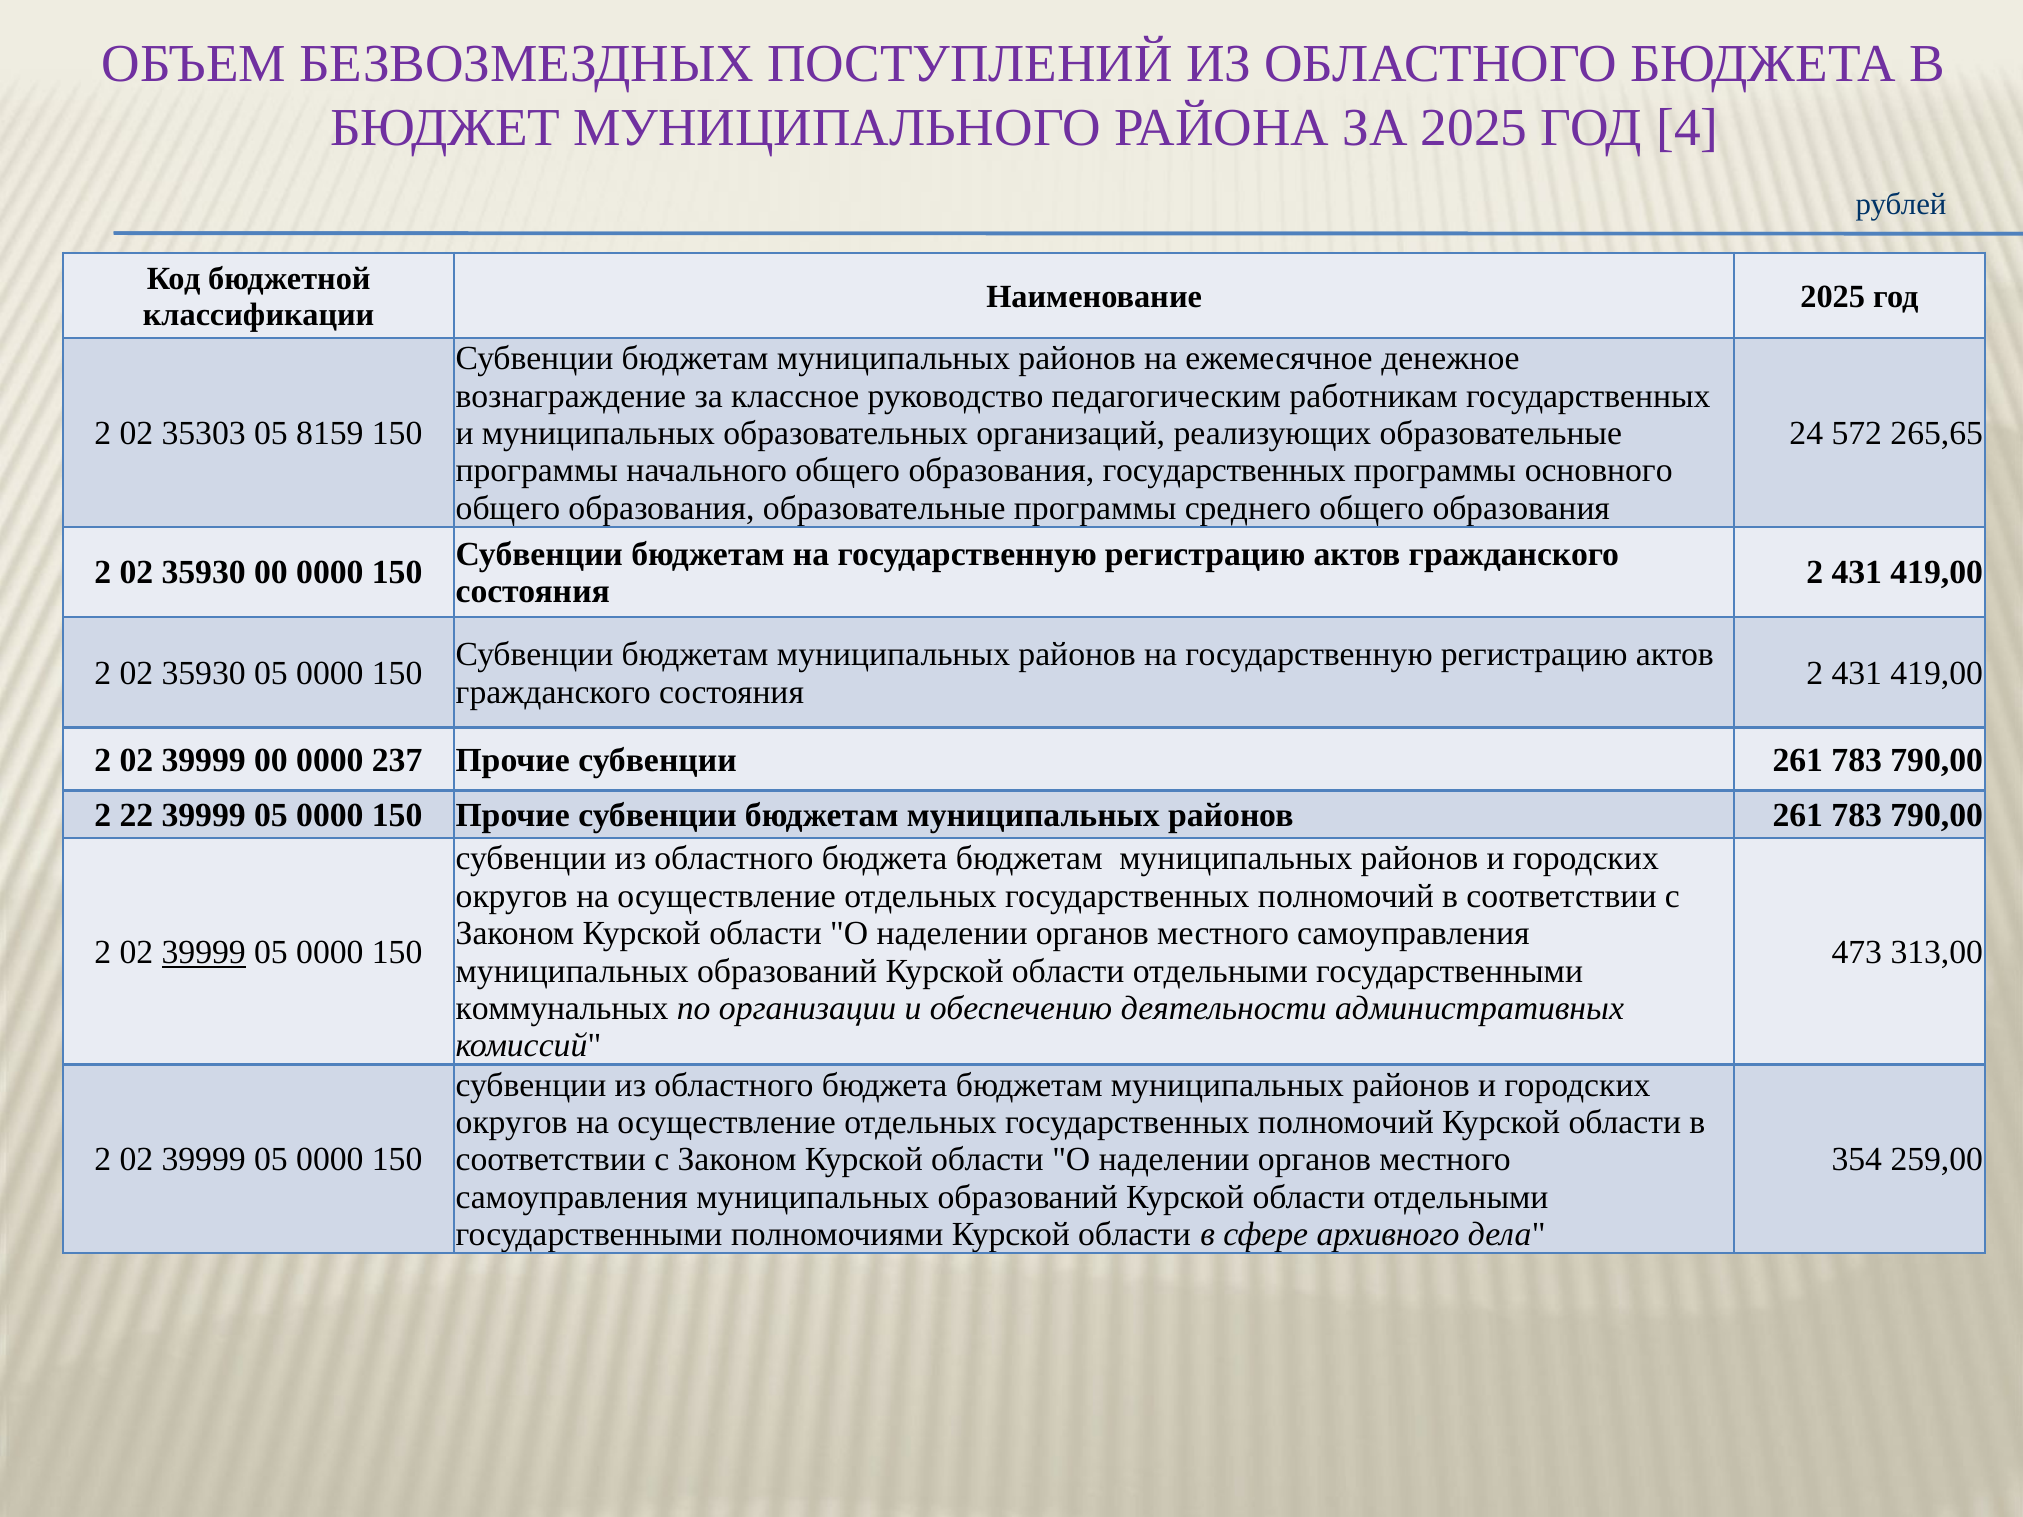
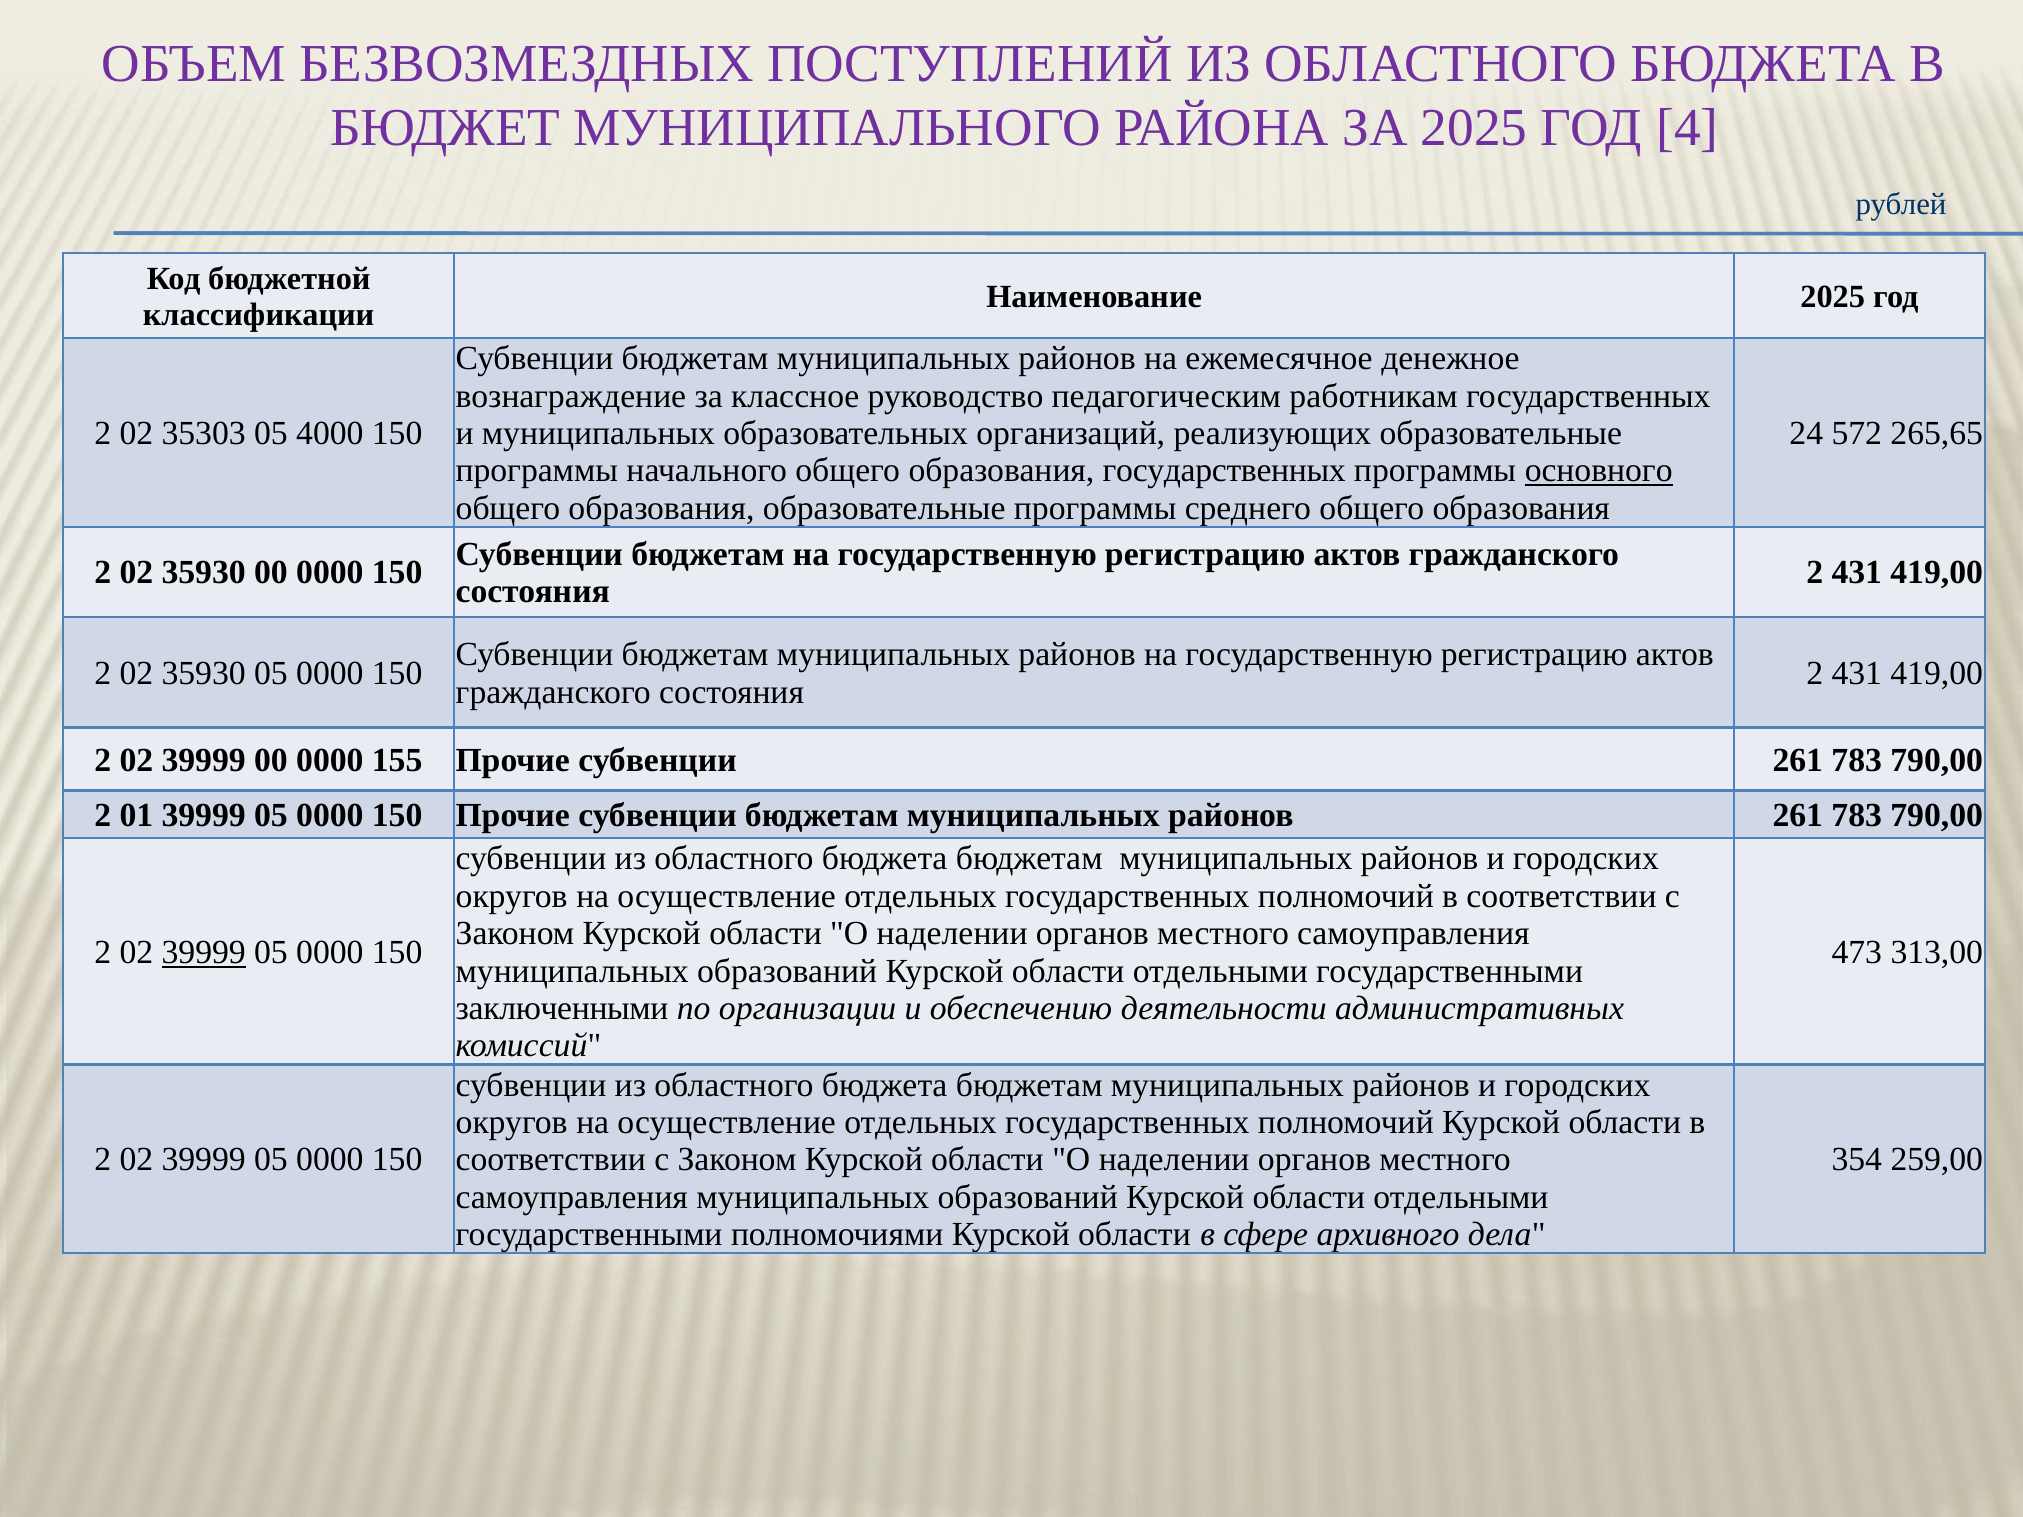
8159: 8159 -> 4000 (330, 433)
основного underline: none -> present (1599, 471)
237: 237 -> 155 (397, 760)
22: 22 -> 01 (136, 816)
коммунальных: коммунальных -> заключенными (562, 1009)
